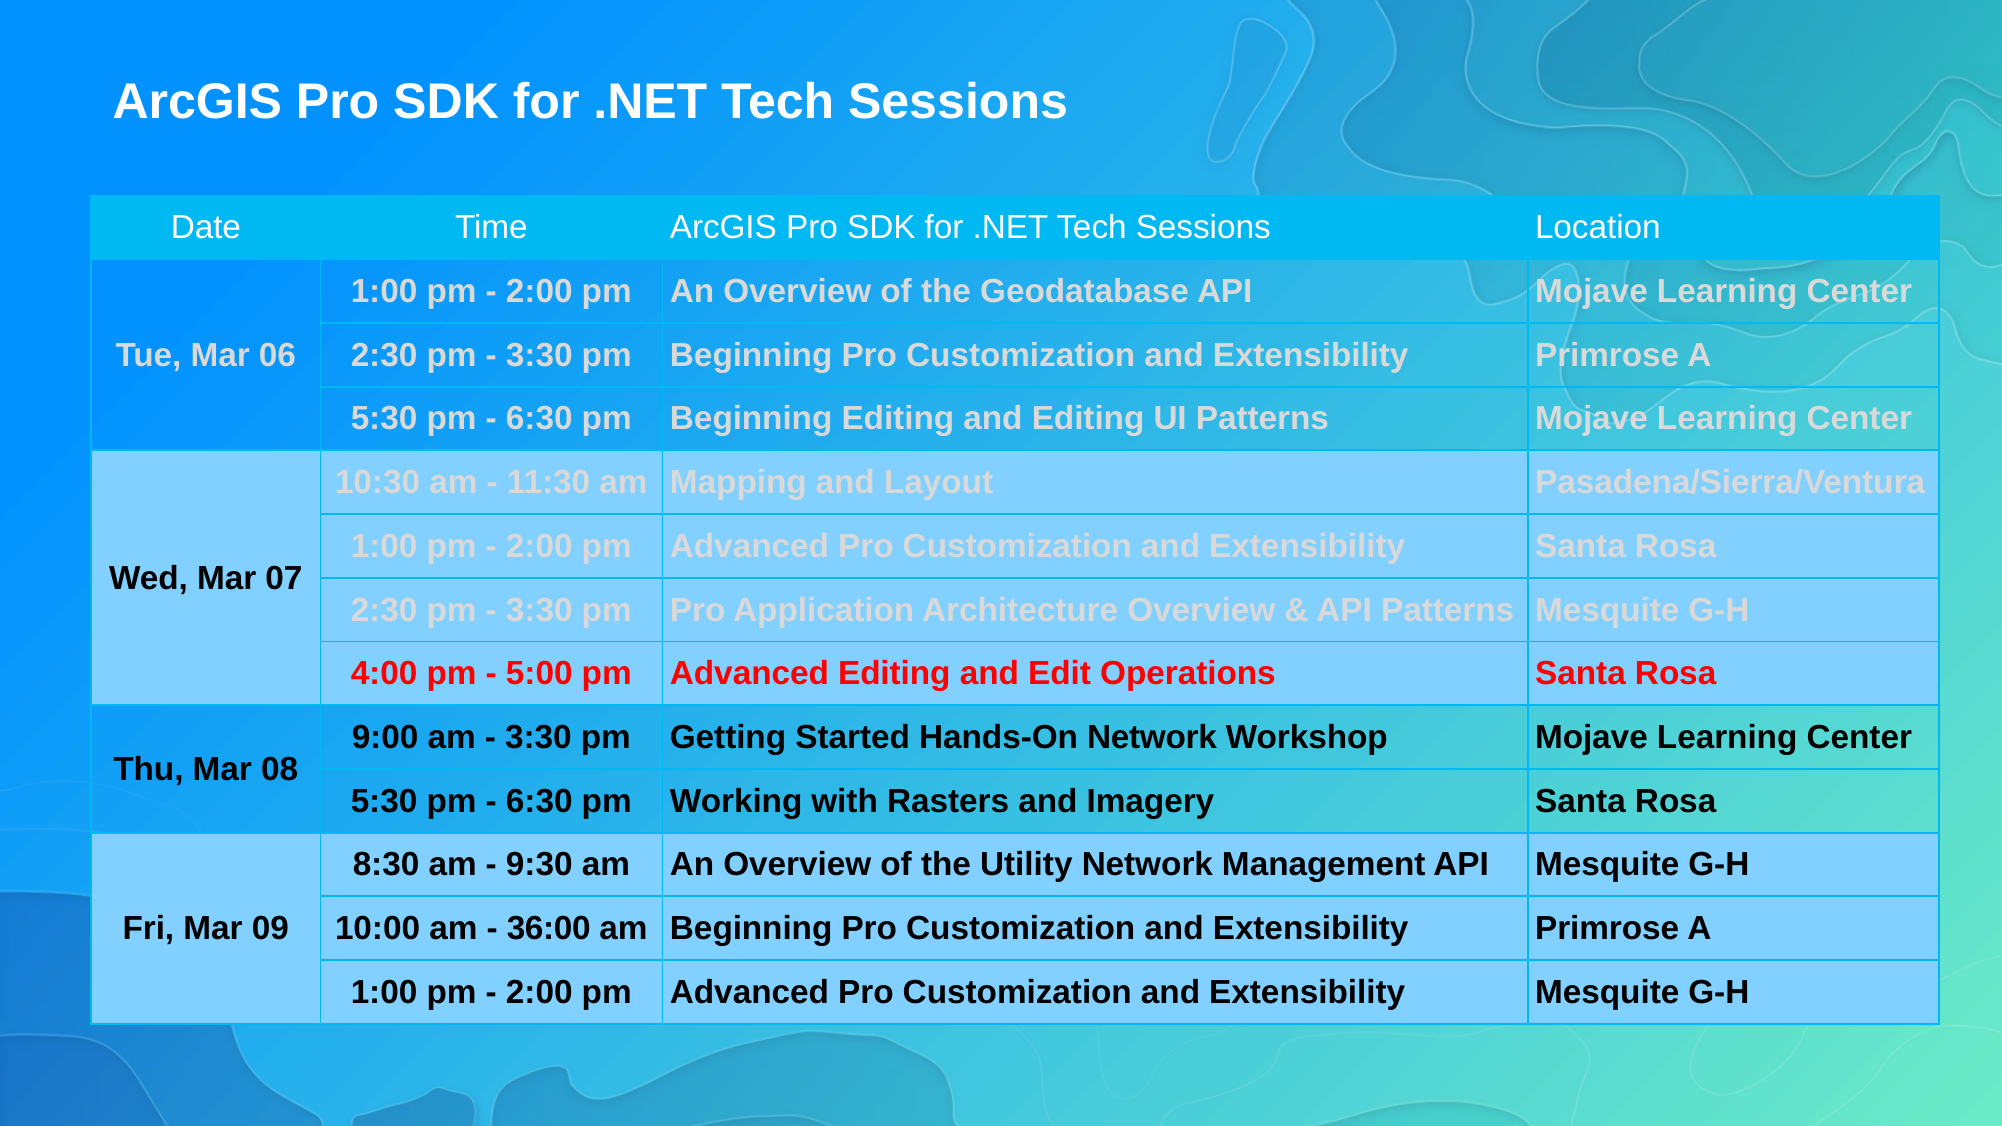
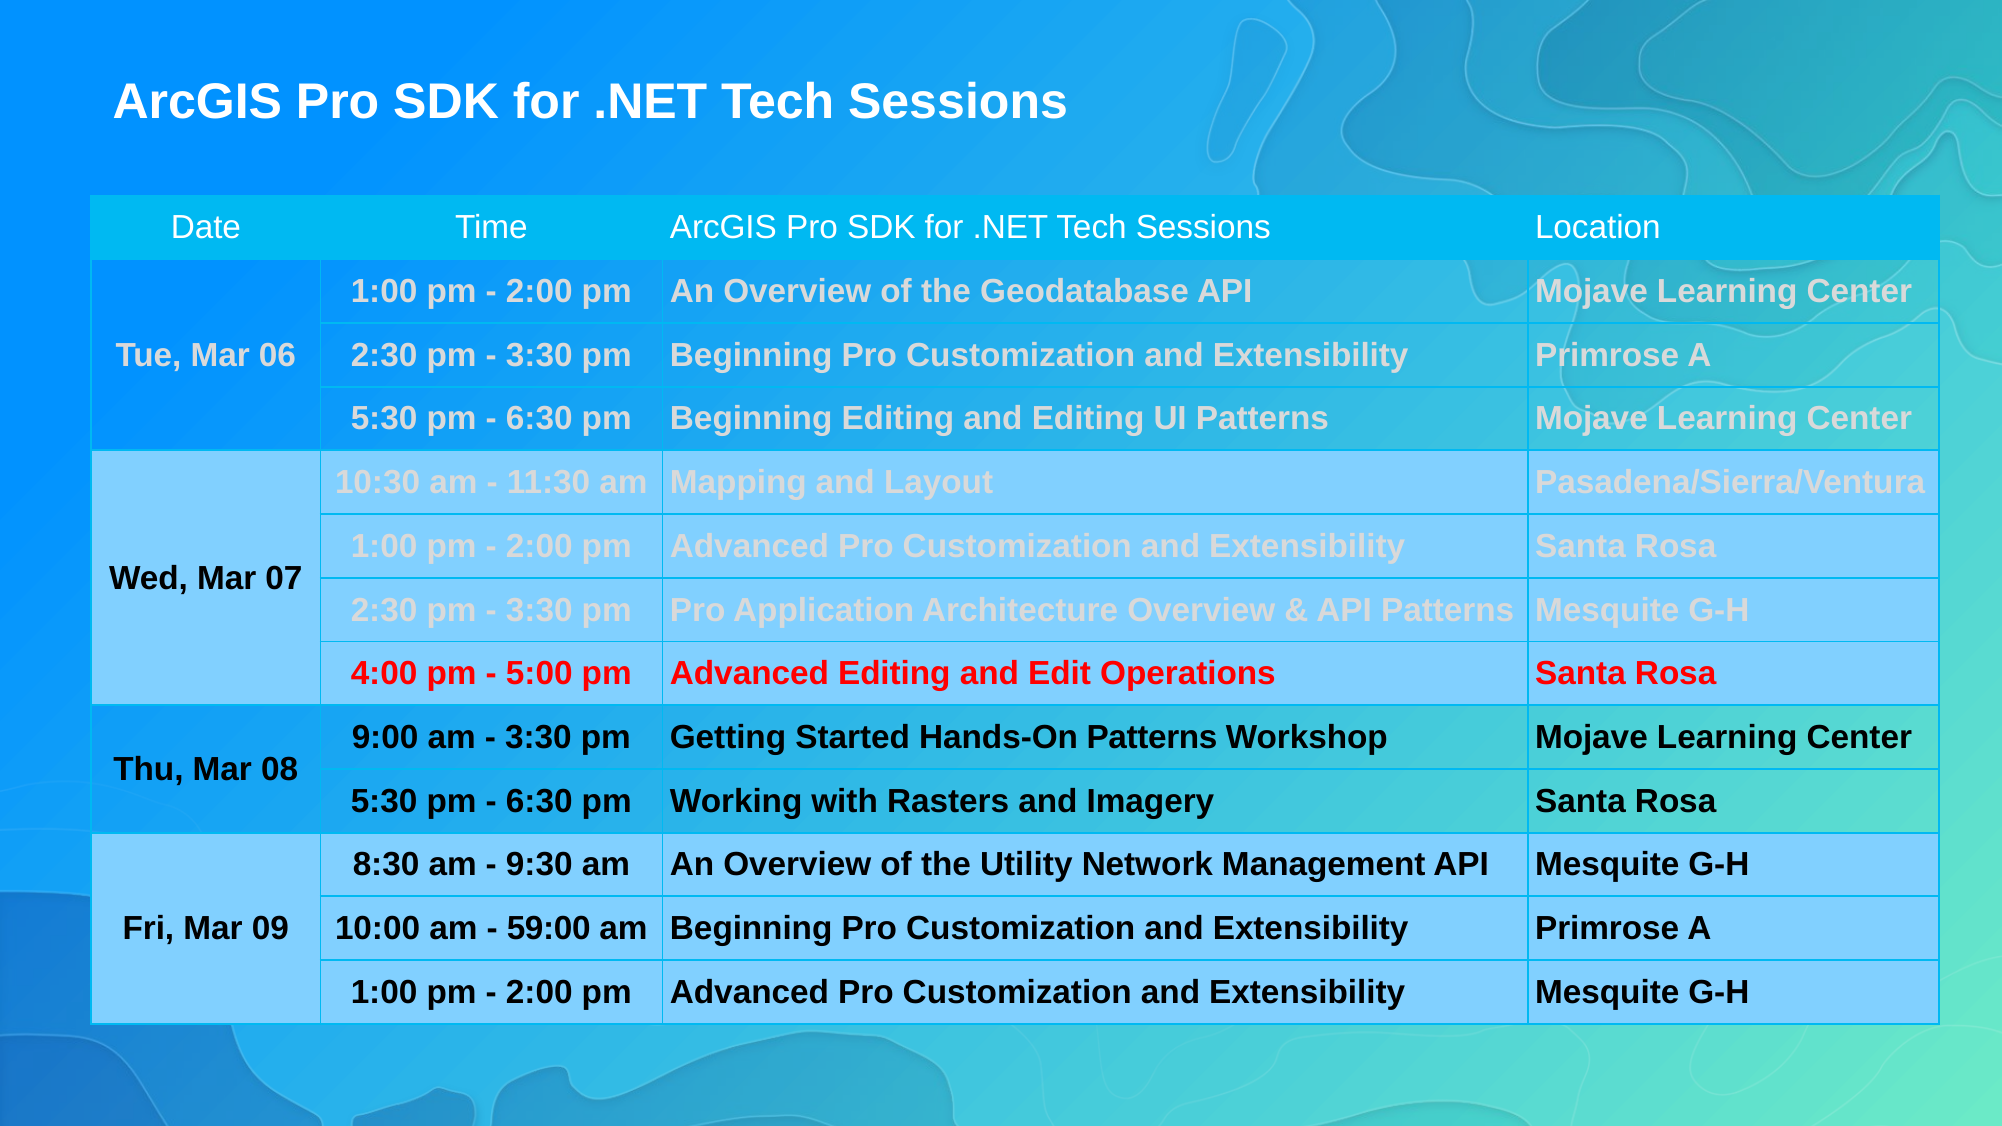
Hands-On Network: Network -> Patterns (1152, 738)
36:00: 36:00 -> 59:00 (549, 929)
